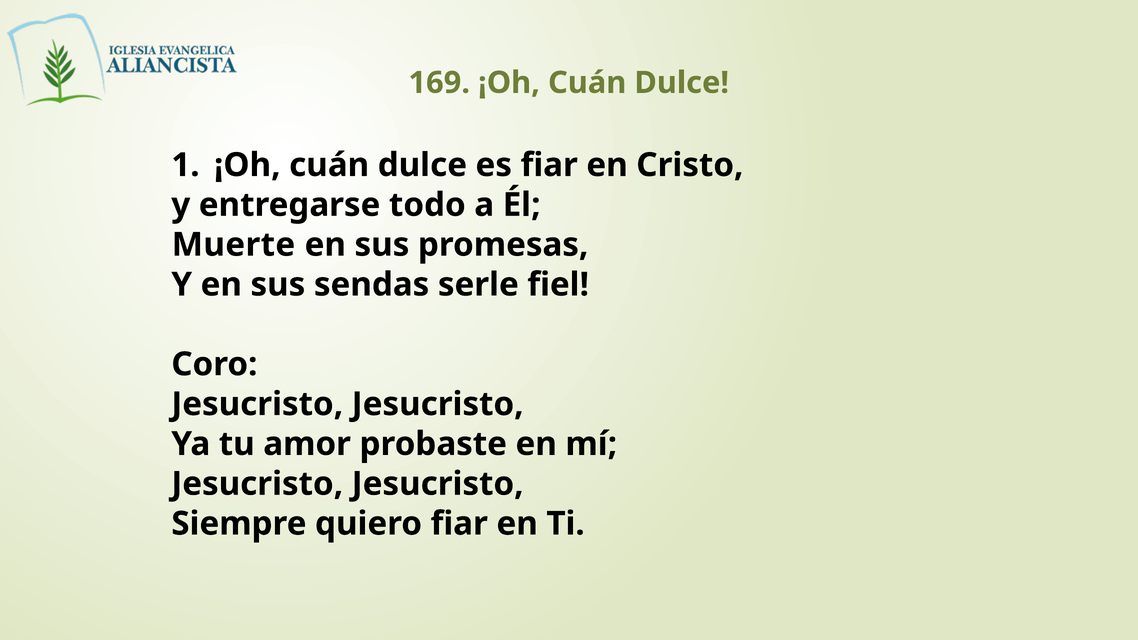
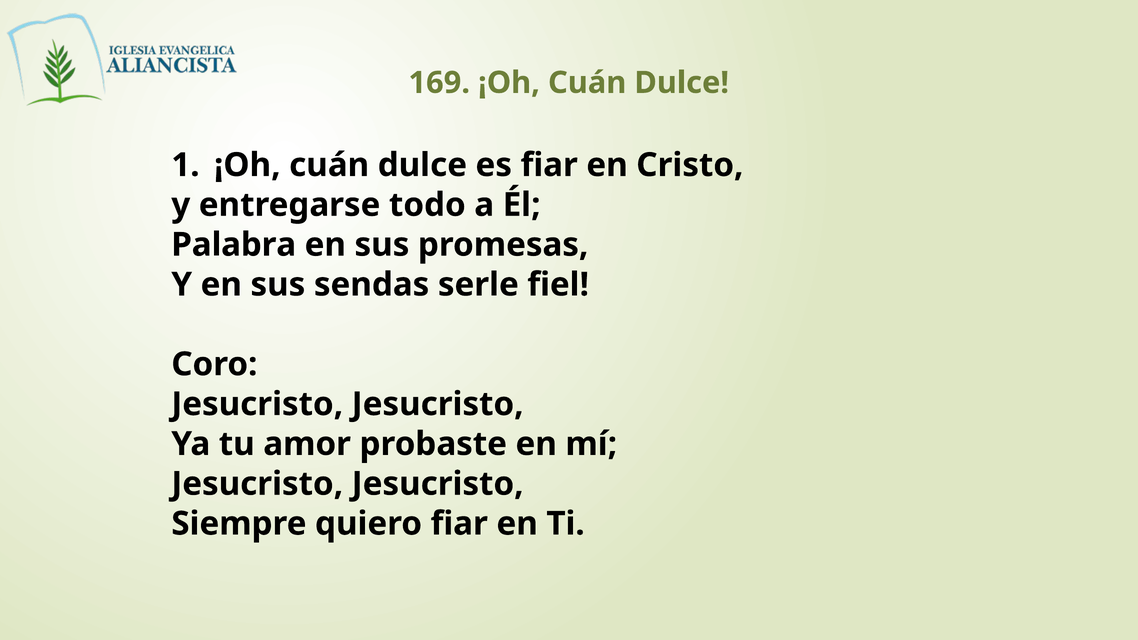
Muerte: Muerte -> Palabra (234, 245)
